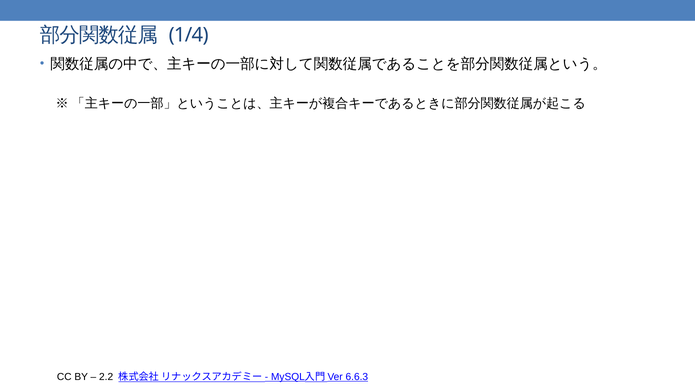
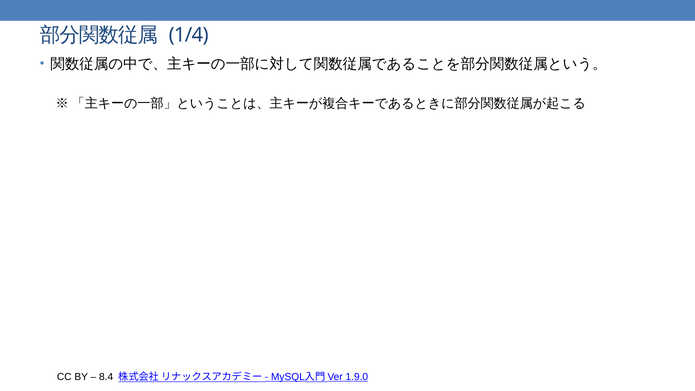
2.2: 2.2 -> 8.4 (106, 377)
6.6.3: 6.6.3 -> 1.9.0 (357, 377)
